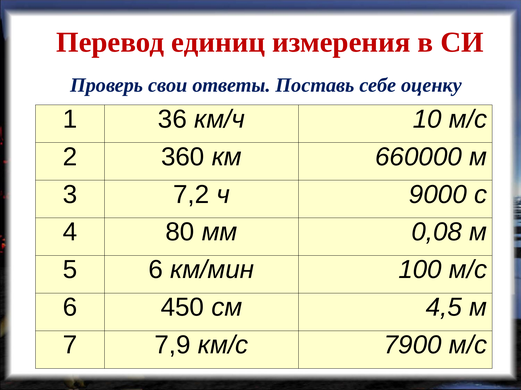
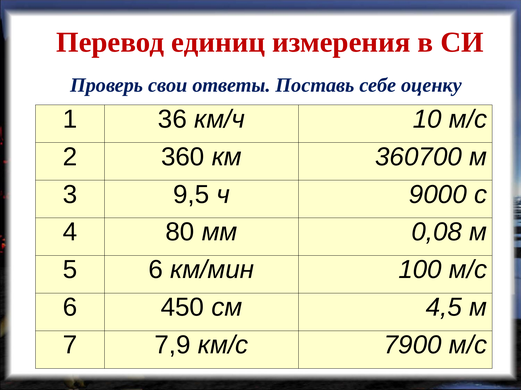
660000: 660000 -> 360700 (419, 157)
7,2: 7,2 -> 9,5 (191, 195)
